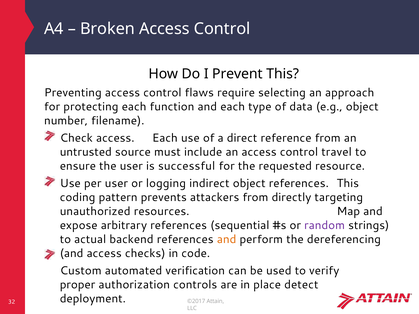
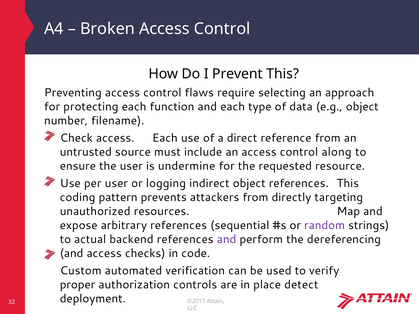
travel: travel -> along (337, 152)
successful: successful -> undermine (187, 166)
and colour: orange -> purple (227, 239)
